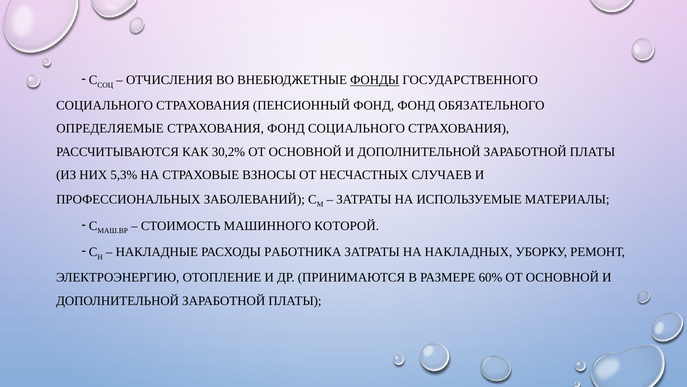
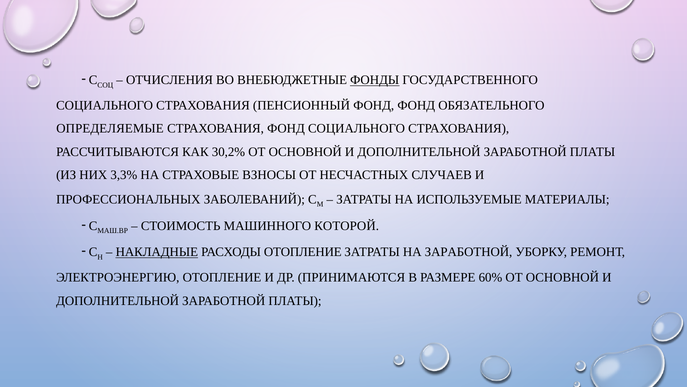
5,3%: 5,3% -> 3,3% (124, 175)
НАКЛАДНЫЕ underline: none -> present (157, 252)
РАСХОДЫ РАБОТНИКА: РАБОТНИКА -> ОТОПЛЕНИЕ (303, 252)
НА НАКЛАДНЫХ: НАКЛАДНЫХ -> ЗАРАБОТНОЙ (469, 252)
